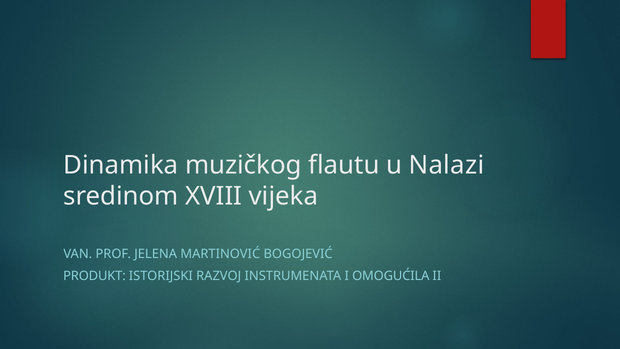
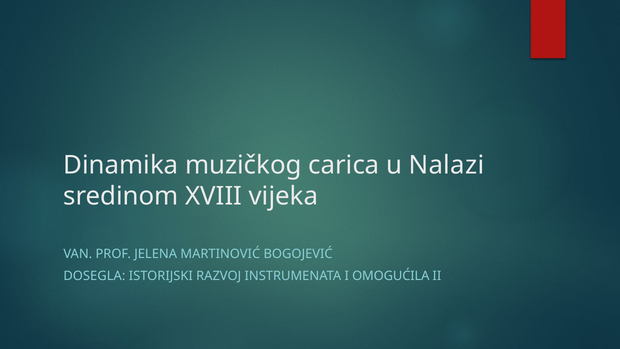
flautu: flautu -> carica (344, 165)
PRODUKT: PRODUKT -> DOSEGLA (94, 276)
